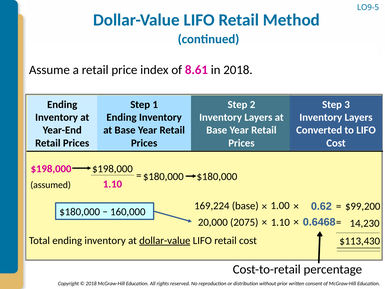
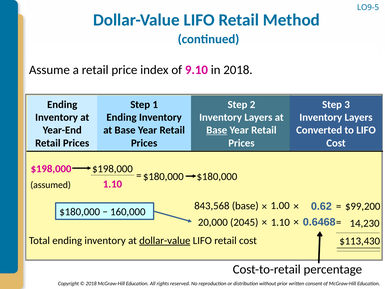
8.61: 8.61 -> 9.10 (196, 70)
Base underline: none -> present (217, 130)
169,224: 169,224 -> 843,568 (212, 206)
2075: 2075 -> 2045 (244, 222)
